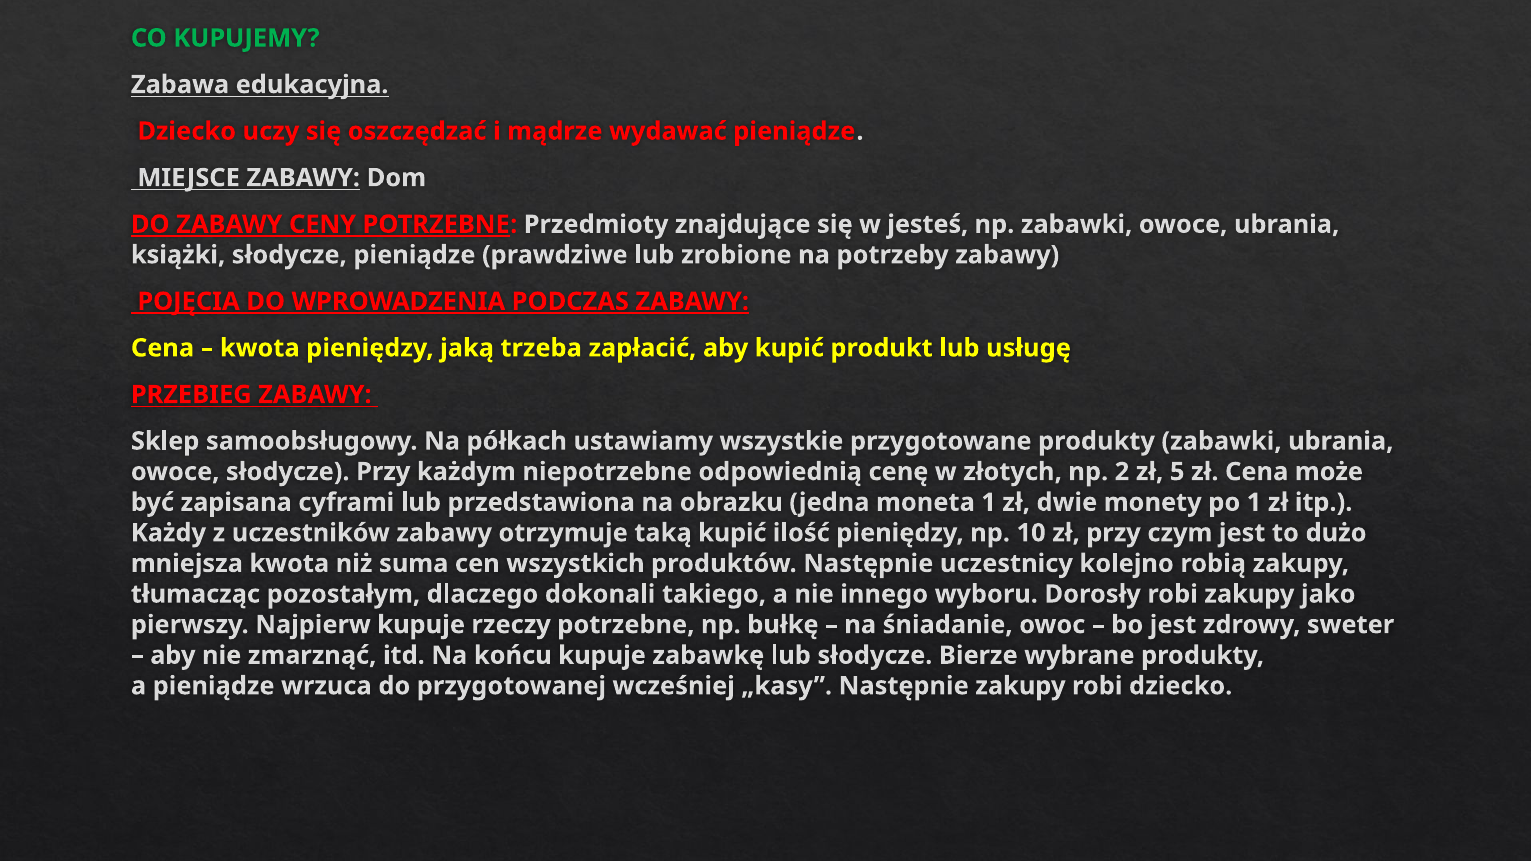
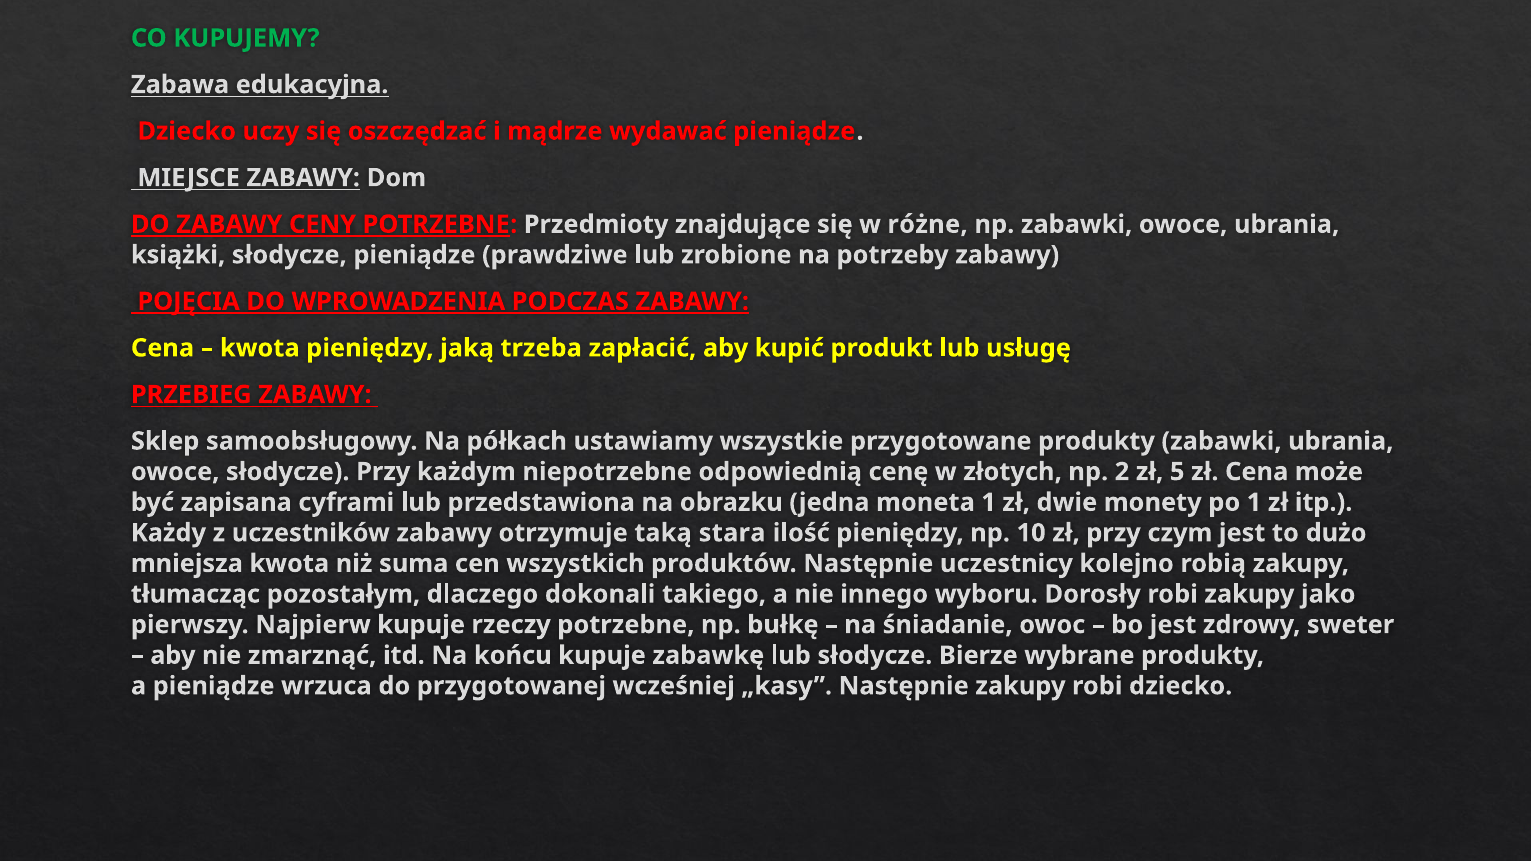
jesteś: jesteś -> różne (928, 224)
taką kupić: kupić -> stara (732, 533)
